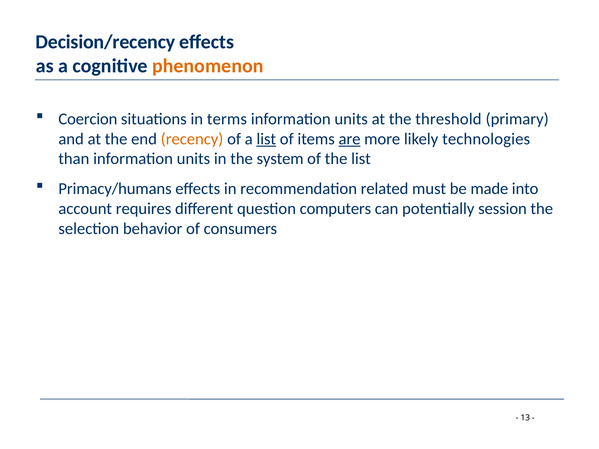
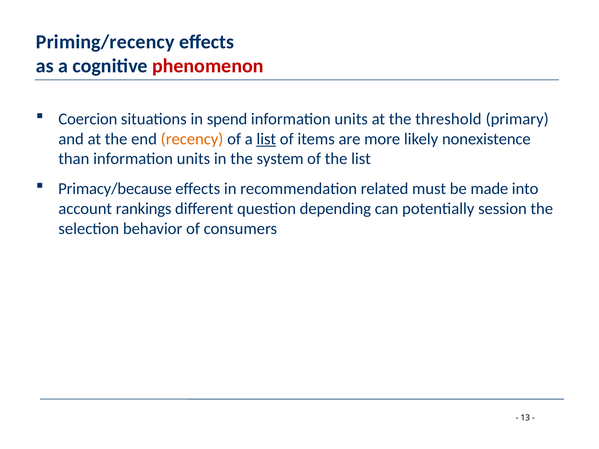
Decision/recency: Decision/recency -> Priming/recency (105, 42)
phenomenon colour: orange -> red (208, 66)
terms: terms -> spend (227, 119)
are underline: present -> none (350, 139)
technologies: technologies -> nonexistence (486, 139)
Primacy/humans: Primacy/humans -> Primacy/because (115, 189)
requires: requires -> rankings (144, 209)
computers: computers -> depending (335, 209)
